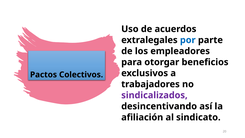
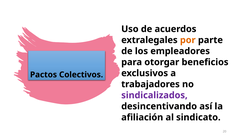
por colour: blue -> orange (188, 40)
